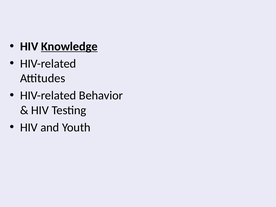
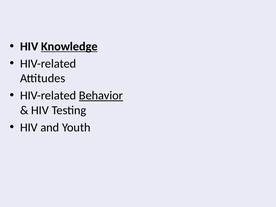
Behavior underline: none -> present (101, 95)
